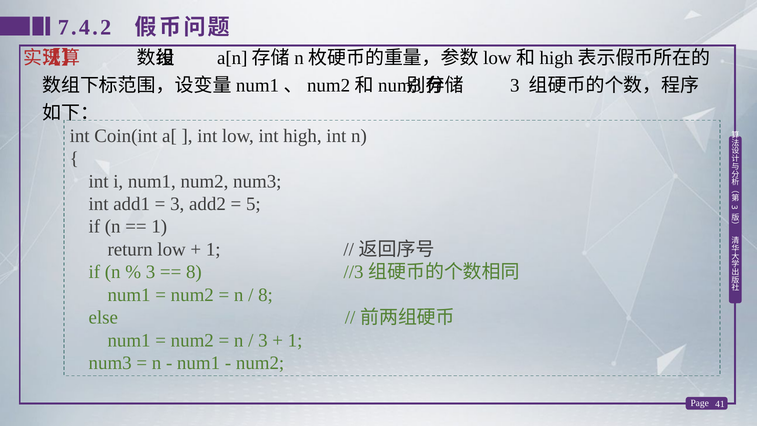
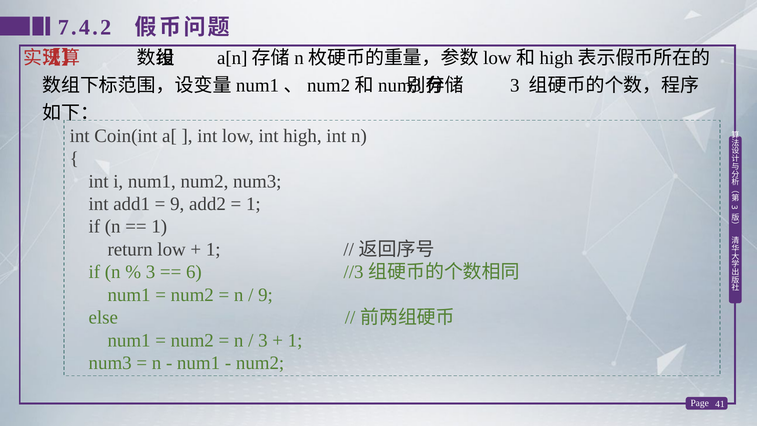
3: 3 -> 9 (177, 204)
5: 5 -> 1 (253, 204)
8: 8 -> 6 (194, 272)
8: 8 -> 9 (265, 295)
